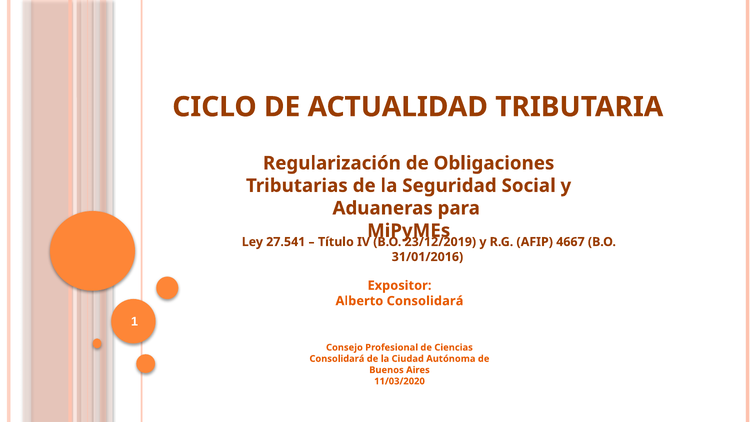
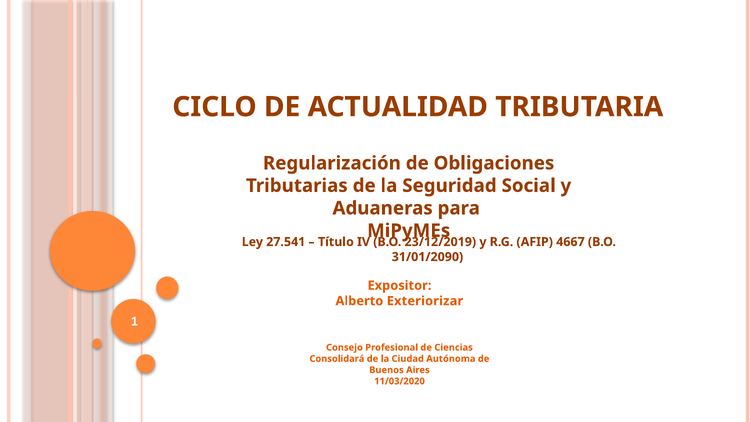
31/01/2016: 31/01/2016 -> 31/01/2090 (427, 257)
Alberto Consolidará: Consolidará -> Exteriorizar (425, 301)
